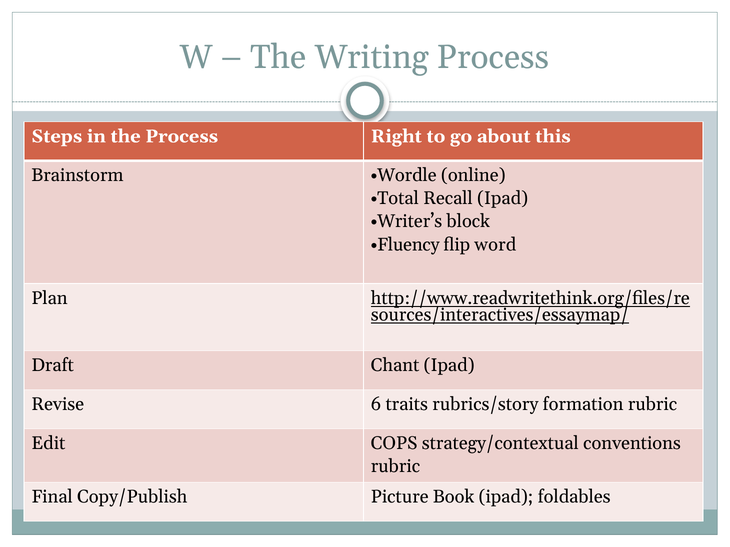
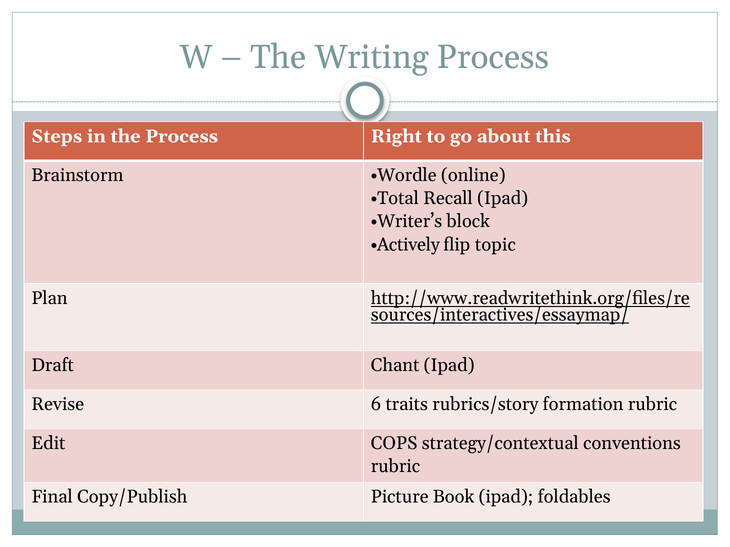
Fluency: Fluency -> Actively (408, 245)
word: word -> topic (495, 245)
